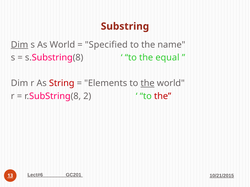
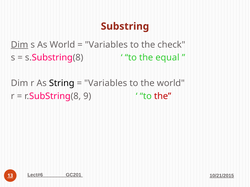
Specified: Specified -> Variables (106, 45)
name: name -> check (171, 45)
String colour: red -> black (62, 83)
Elements: Elements -> Variables (106, 83)
the underline: present -> none (148, 83)
2: 2 -> 9 (87, 96)
